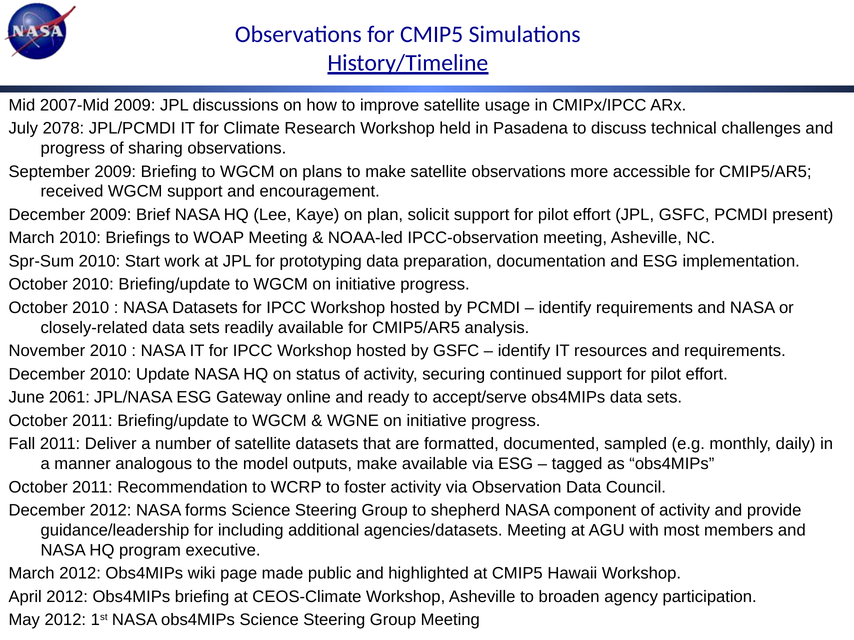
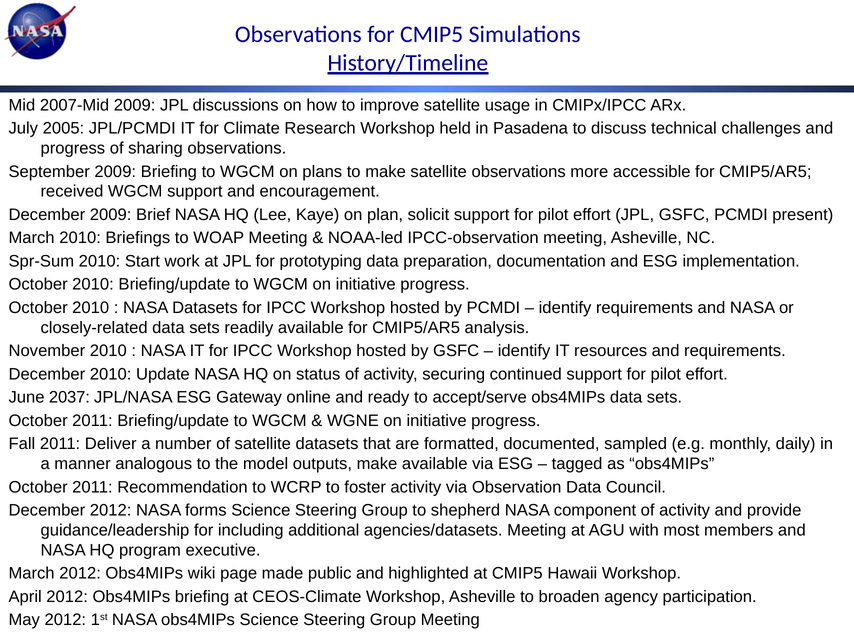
2078: 2078 -> 2005 (63, 129)
2061: 2061 -> 2037 (69, 398)
